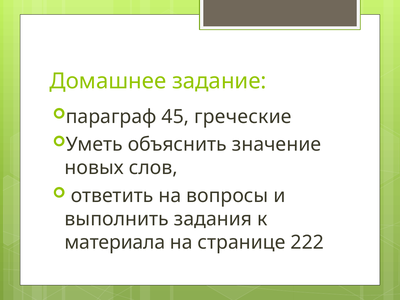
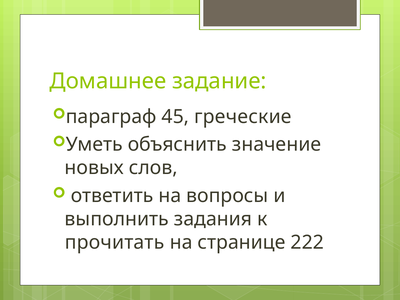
материала: материала -> прочитать (115, 242)
